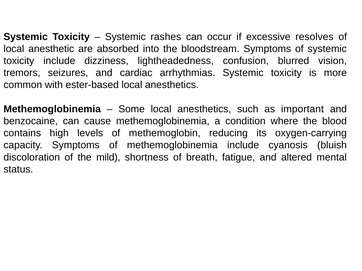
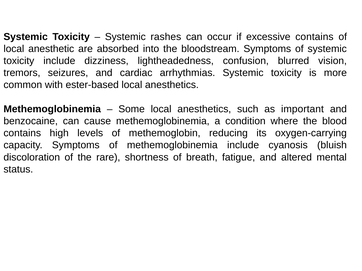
excessive resolves: resolves -> contains (314, 37)
mild: mild -> rare (108, 158)
